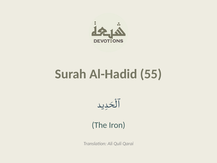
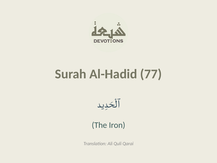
55: 55 -> 77 (151, 74)
